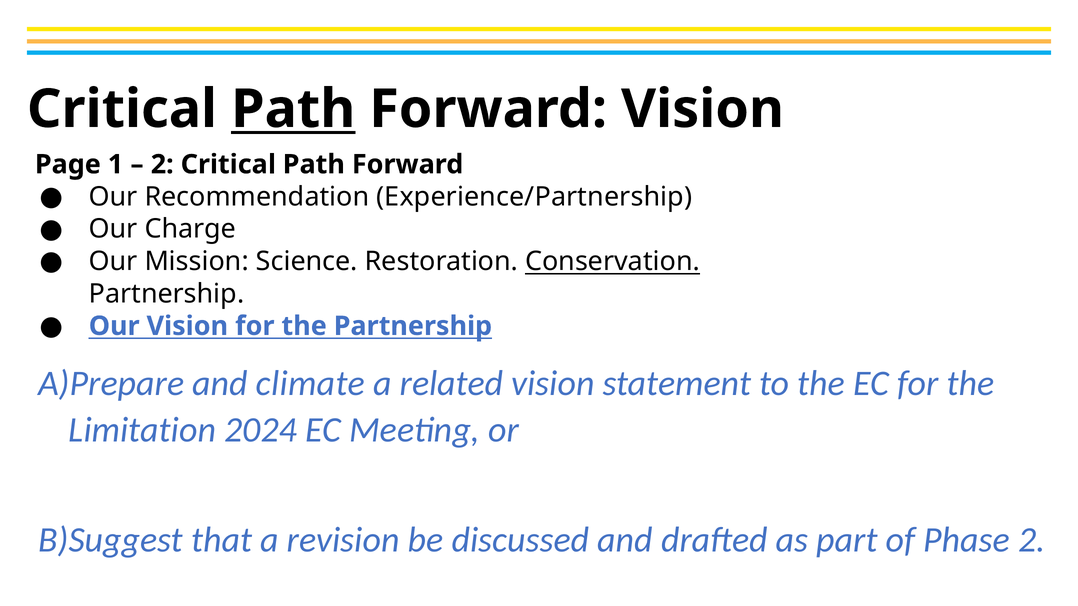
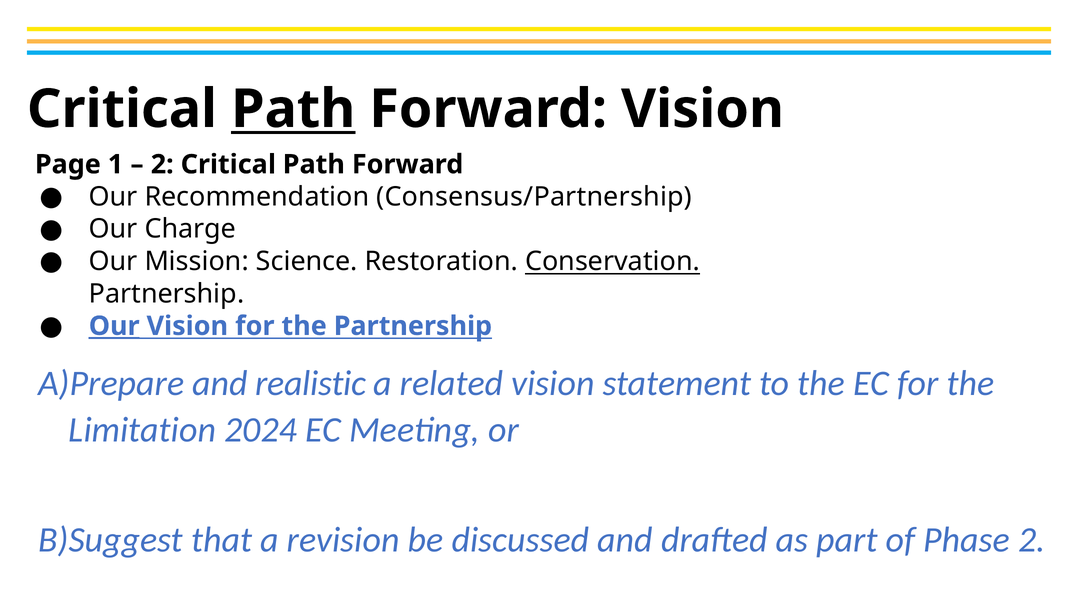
Experience/Partnership: Experience/Partnership -> Consensus/Partnership (534, 197)
Our underline: none -> present (114, 326)
climate: climate -> realistic (311, 384)
